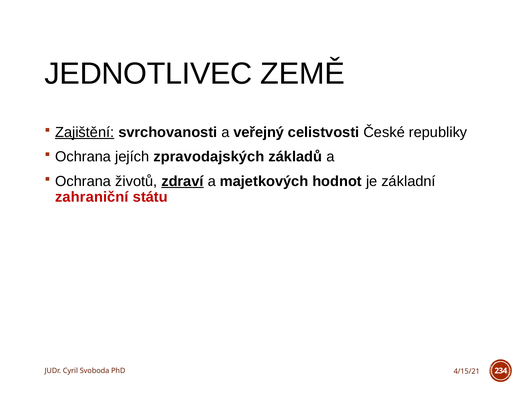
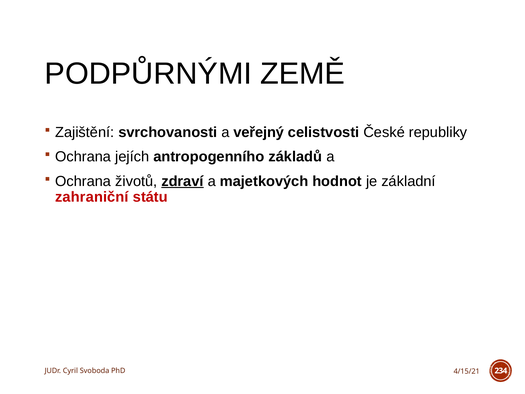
JEDNOTLIVEC: JEDNOTLIVEC -> PODPŮRNÝMI (148, 74)
Zajištění underline: present -> none (85, 132)
zpravodajských: zpravodajských -> antropogenního (209, 157)
